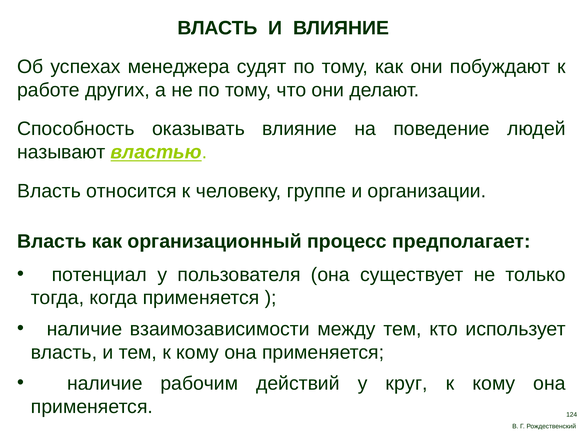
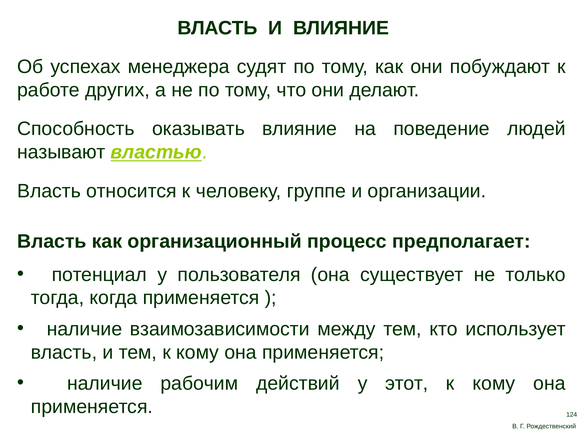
круг: круг -> этот (407, 384)
